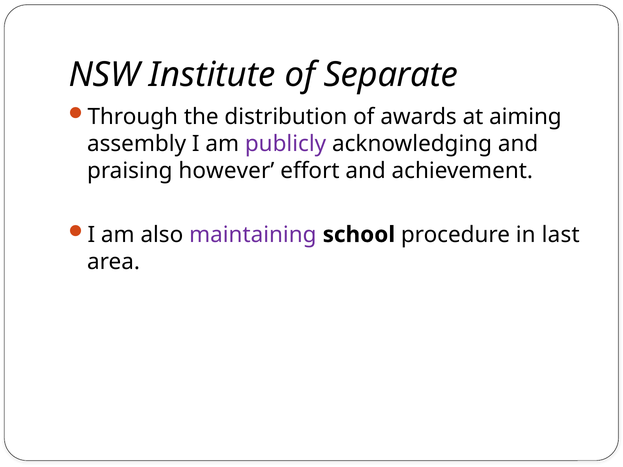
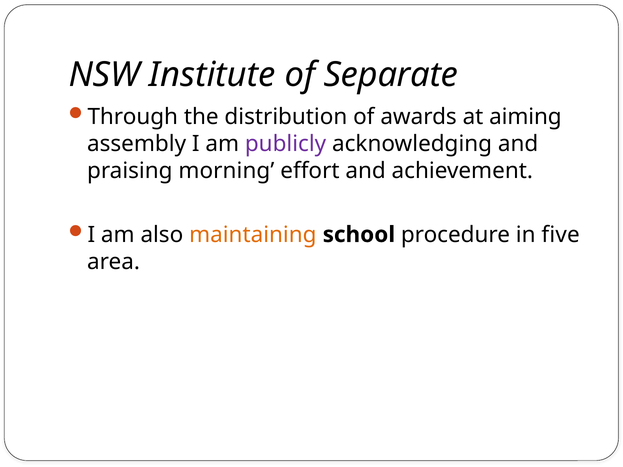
however: however -> morning (226, 171)
maintaining colour: purple -> orange (253, 235)
last: last -> five (561, 235)
